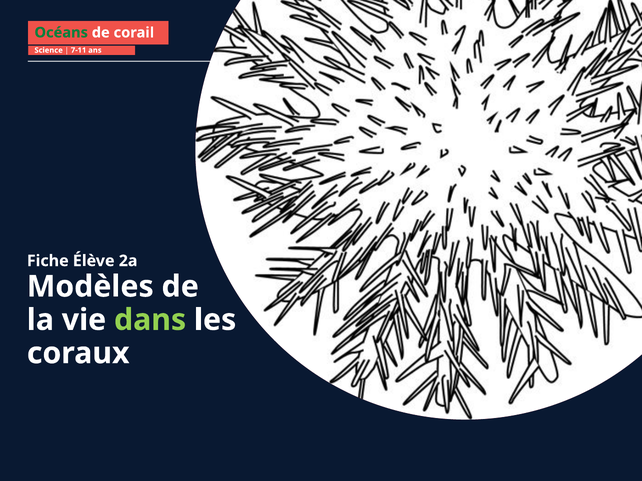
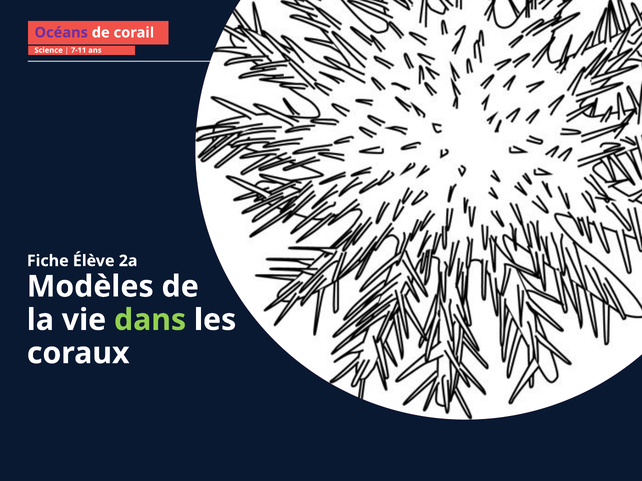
Océans colour: green -> purple (61, 33)
